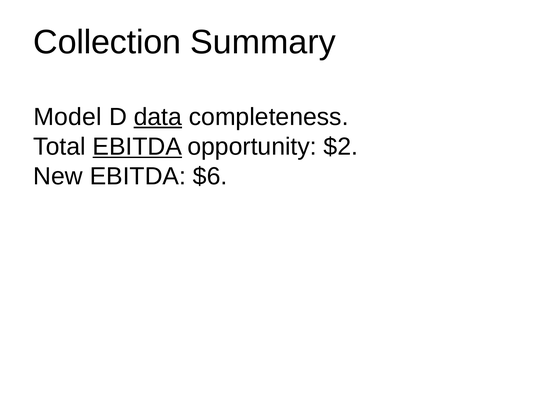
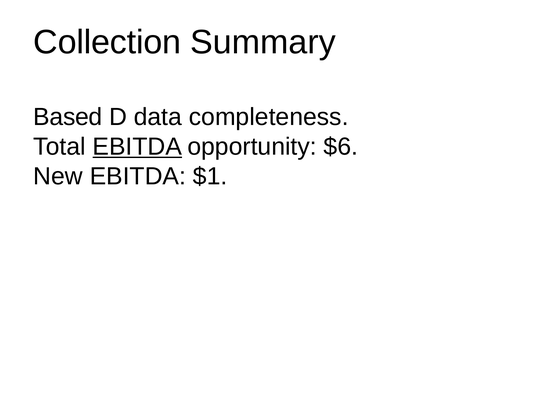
Model: Model -> Based (68, 117)
data underline: present -> none (158, 117)
$2: $2 -> $6 (341, 147)
$6: $6 -> $1 (210, 176)
